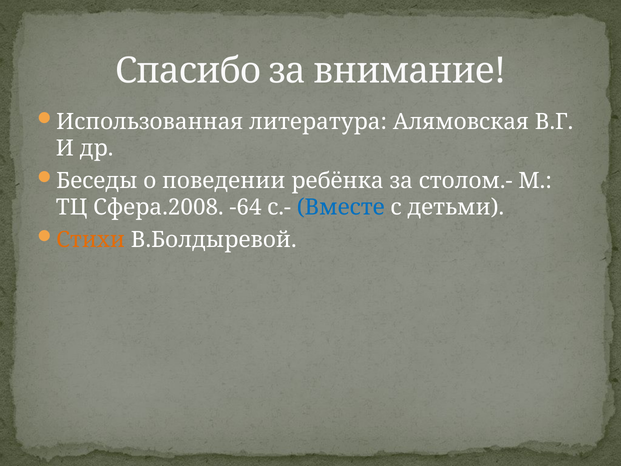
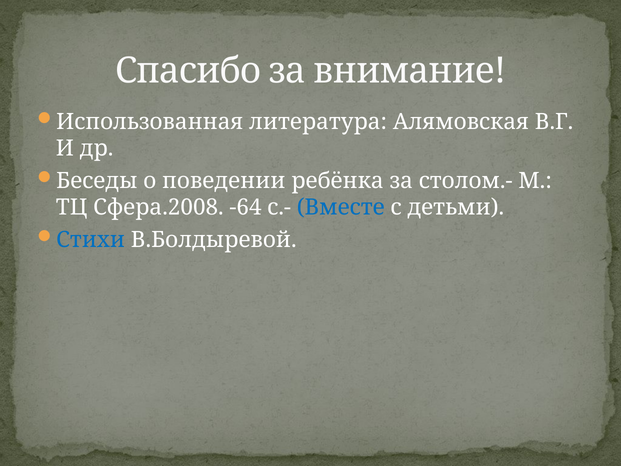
Стихи colour: orange -> blue (91, 240)
